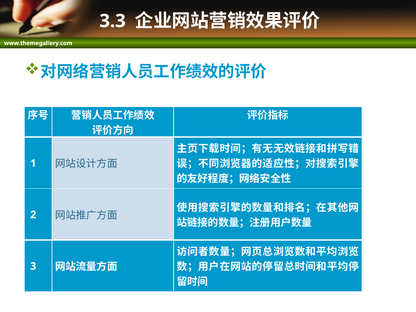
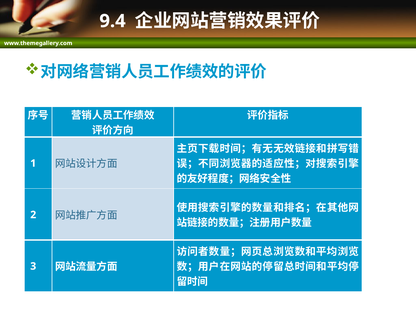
3.3: 3.3 -> 9.4 (113, 21)
